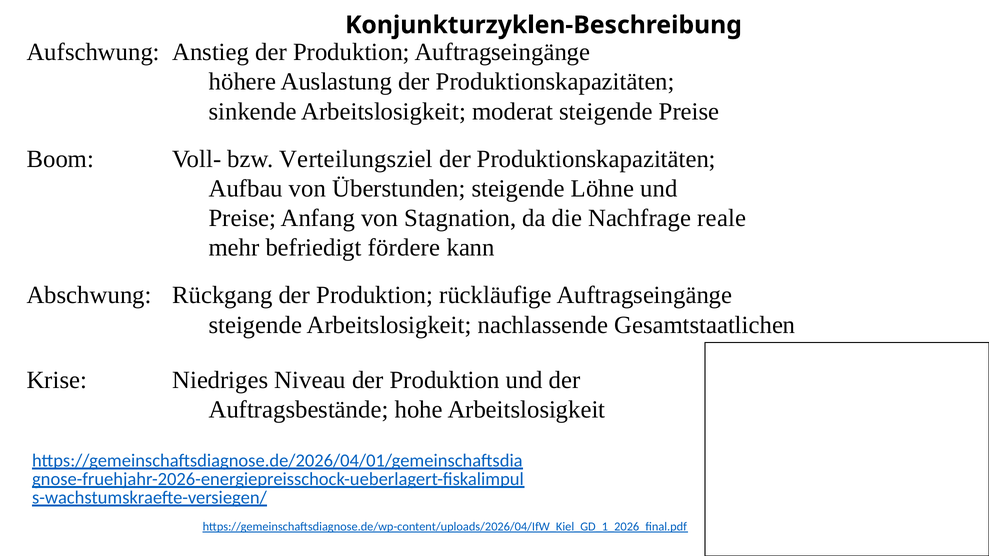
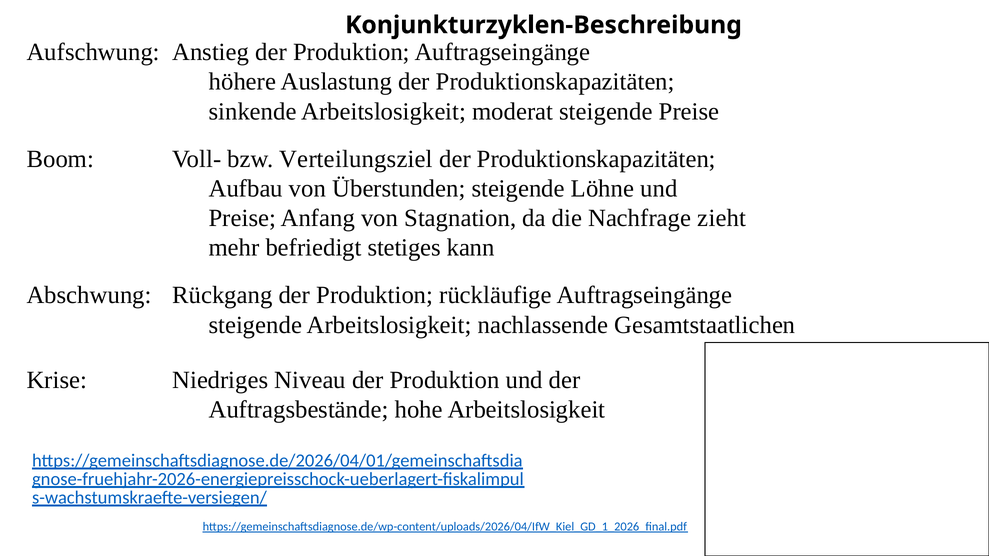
reale: reale -> zieht (722, 218)
fördere: fördere -> stetiges (404, 248)
